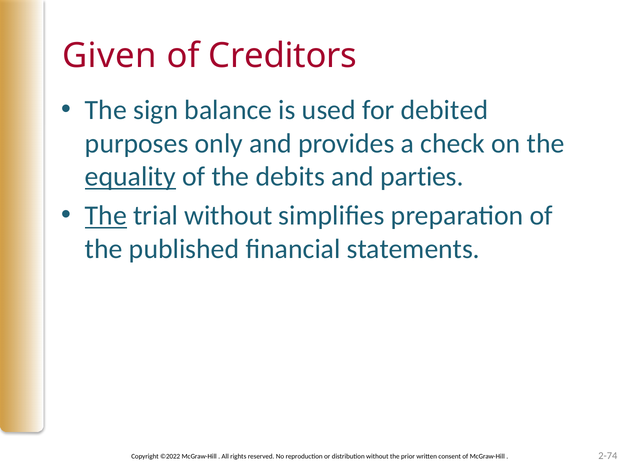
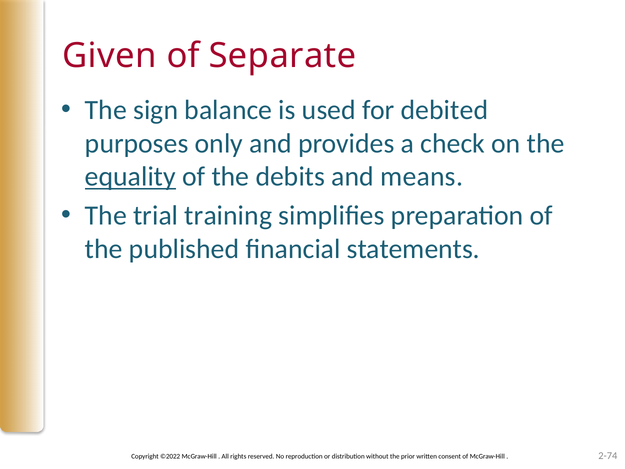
Creditors: Creditors -> Separate (282, 56)
parties: parties -> means (422, 177)
The underline: present -> none (106, 216)
trial without: without -> training (228, 216)
